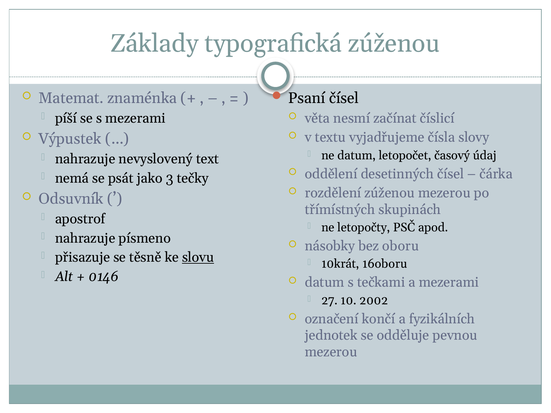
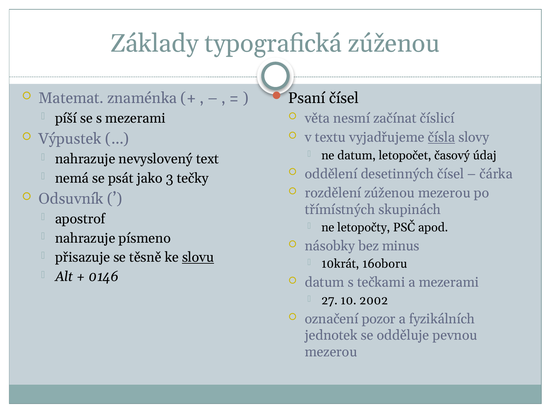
čísla underline: none -> present (442, 137)
oboru: oboru -> minus (401, 246)
končí: končí -> pozor (379, 319)
